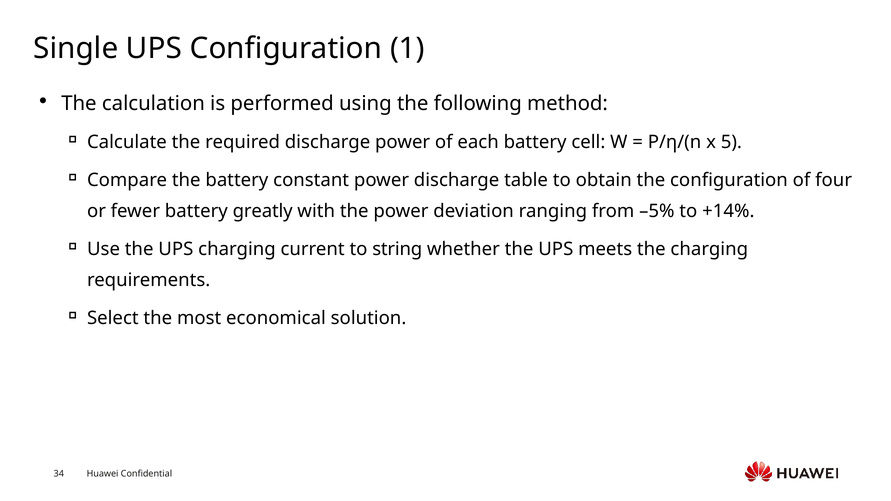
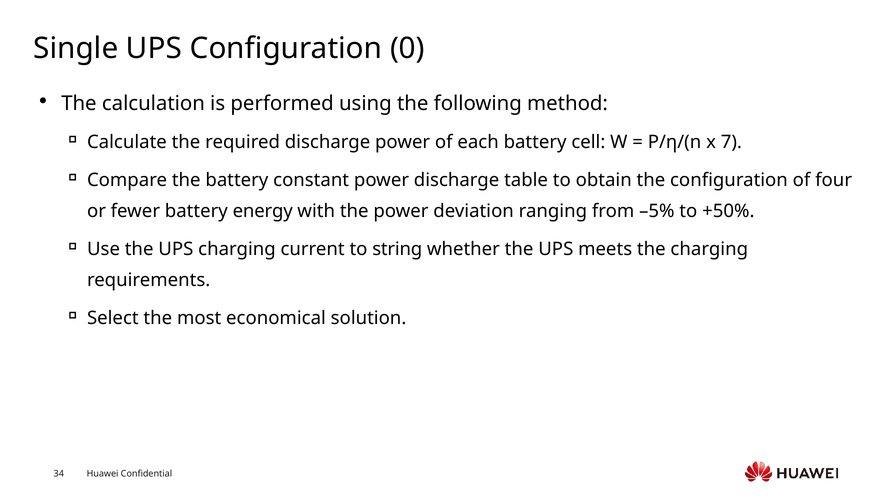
1: 1 -> 0 (407, 49)
5: 5 -> 7 (731, 142)
greatly: greatly -> energy (263, 211)
+14%: +14% -> +50% (728, 211)
